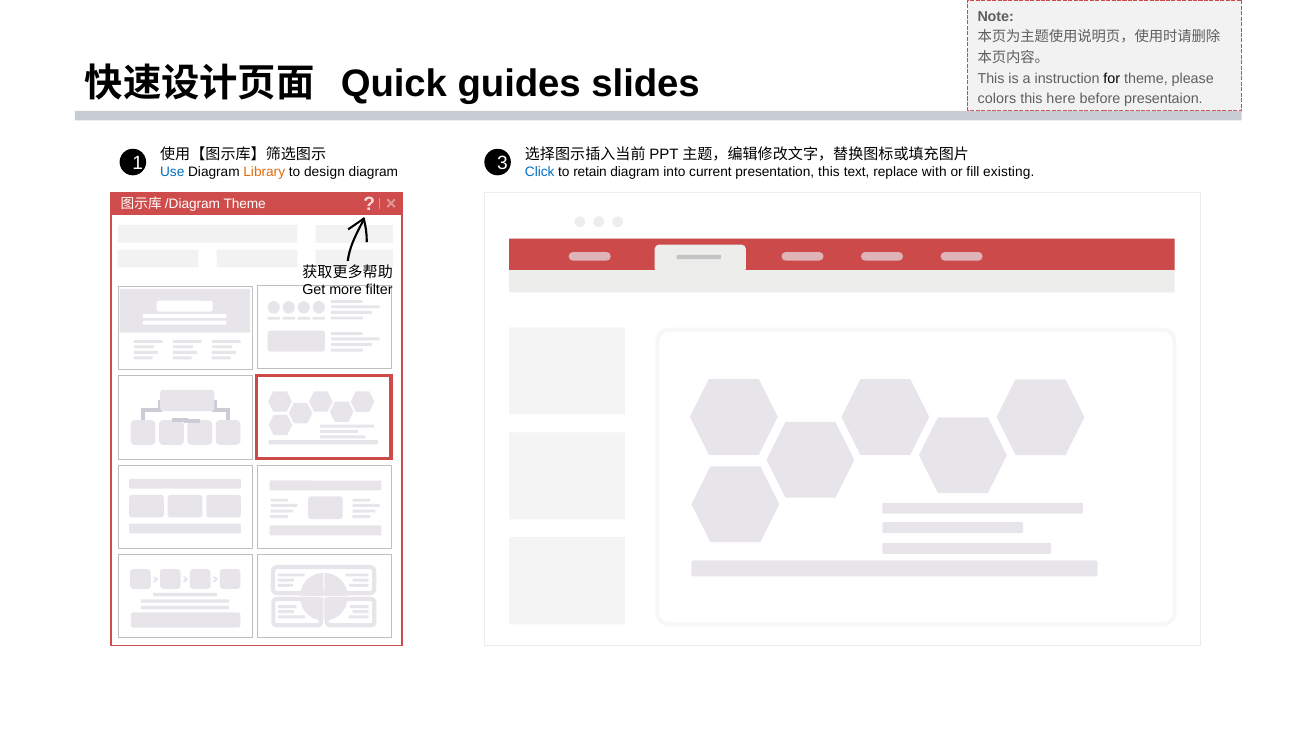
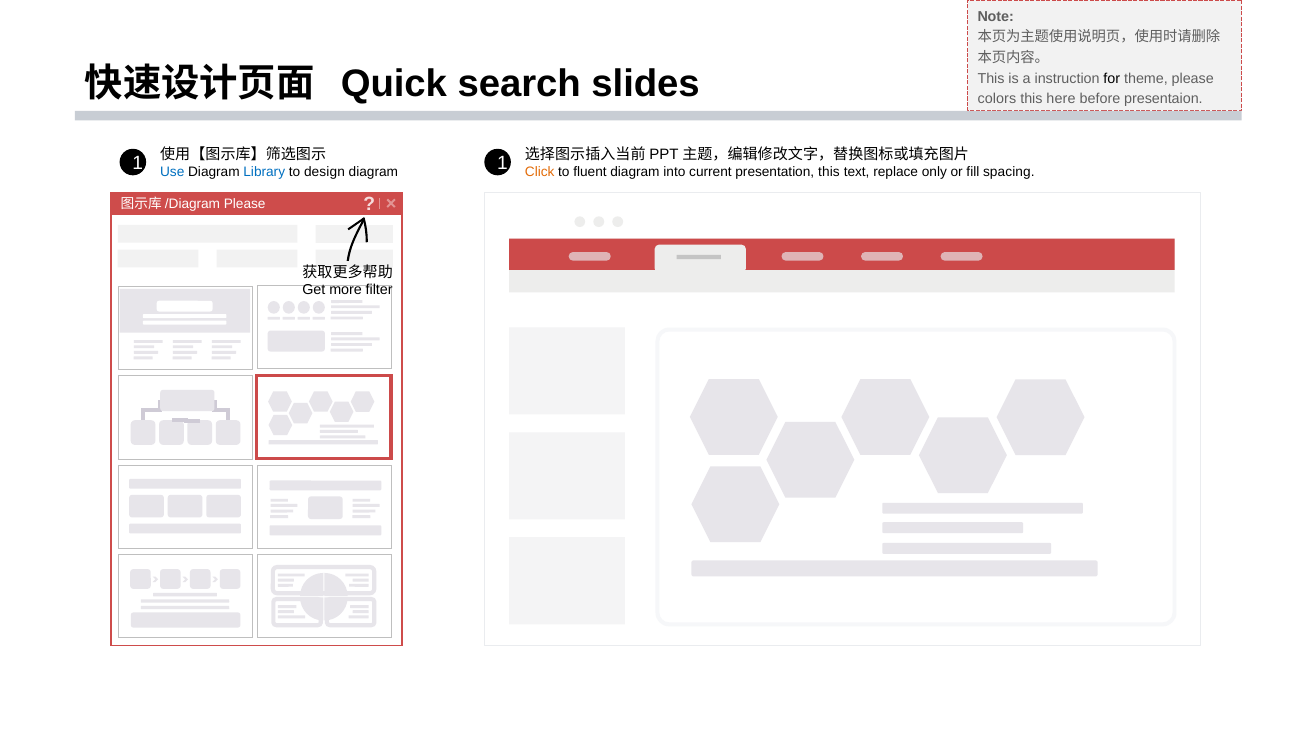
guides: guides -> search (519, 84)
1 3: 3 -> 1 (503, 163)
Library colour: orange -> blue (264, 172)
Click colour: blue -> orange (540, 172)
retain: retain -> fluent (590, 172)
with: with -> only (934, 172)
existing: existing -> spacing (1009, 172)
Theme: Theme -> Please (245, 204)
